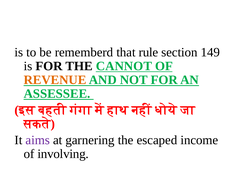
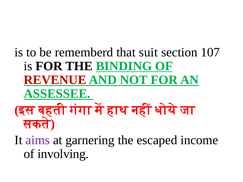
rule: rule -> suit (148, 52)
149: 149 -> 107 (210, 52)
CANNOT: CANNOT -> BINDING (124, 66)
REVENUE colour: orange -> red (55, 80)
